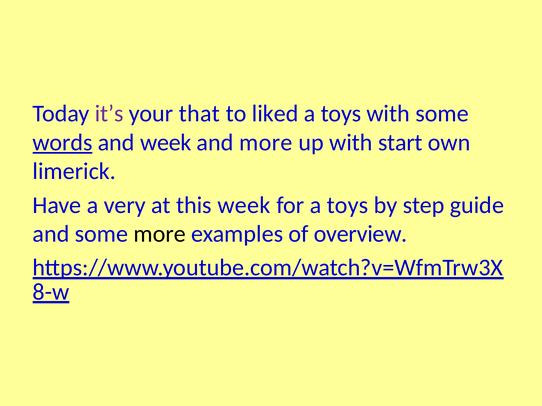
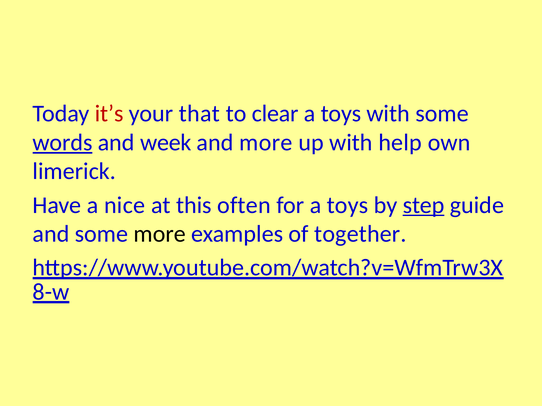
it’s colour: purple -> red (109, 114)
liked: liked -> clear (275, 114)
start: start -> help (400, 143)
very: very -> nice (125, 205)
this week: week -> often (244, 205)
step underline: none -> present (424, 205)
overview: overview -> together (360, 234)
